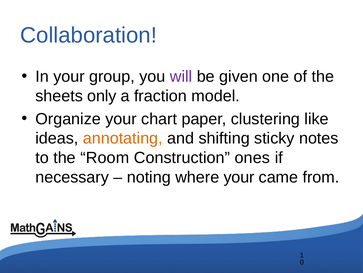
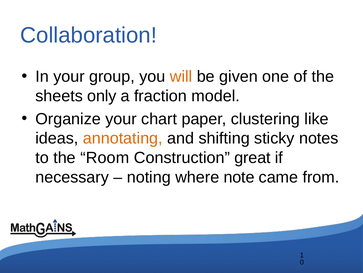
will colour: purple -> orange (181, 76)
ones: ones -> great (252, 157)
where your: your -> note (239, 177)
